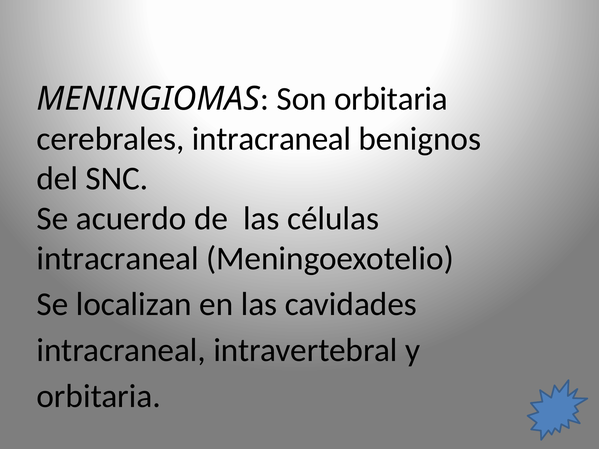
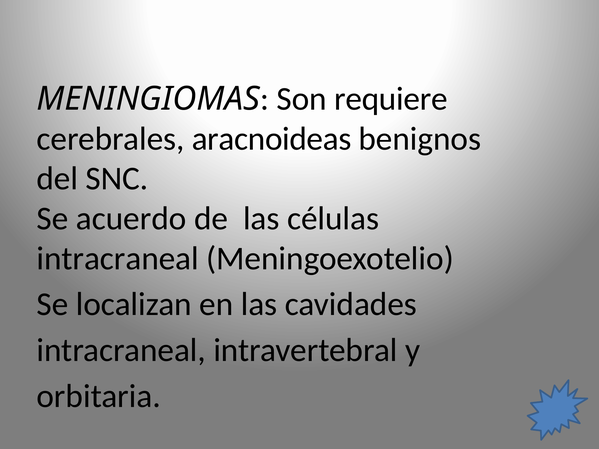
Son orbitaria: orbitaria -> requiere (391, 99)
cerebrales intracraneal: intracraneal -> aracnoideas (272, 139)
